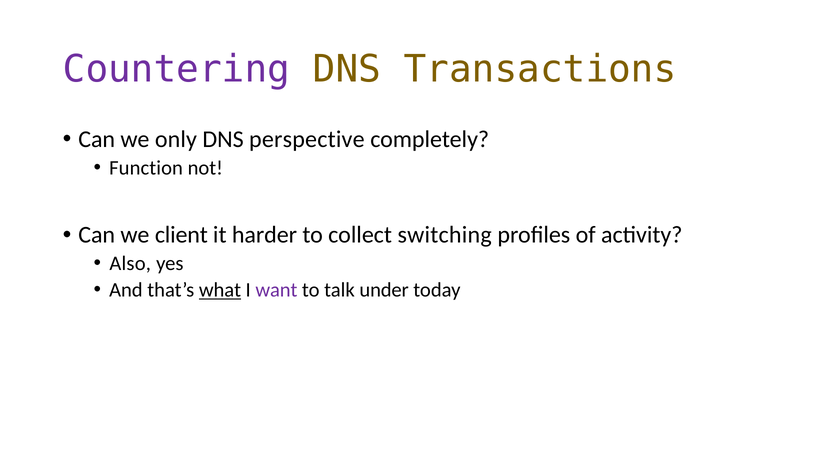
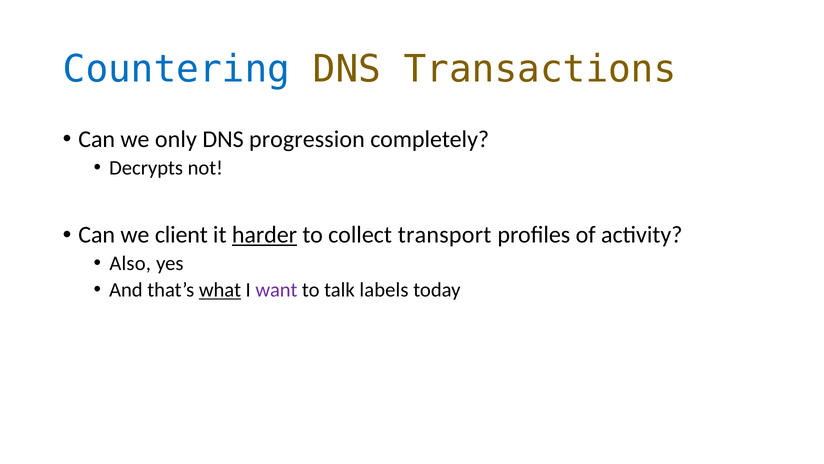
Countering colour: purple -> blue (176, 69)
perspective: perspective -> progression (307, 139)
Function: Function -> Decrypts (146, 168)
harder underline: none -> present (264, 235)
switching: switching -> transport (445, 235)
under: under -> labels (384, 290)
